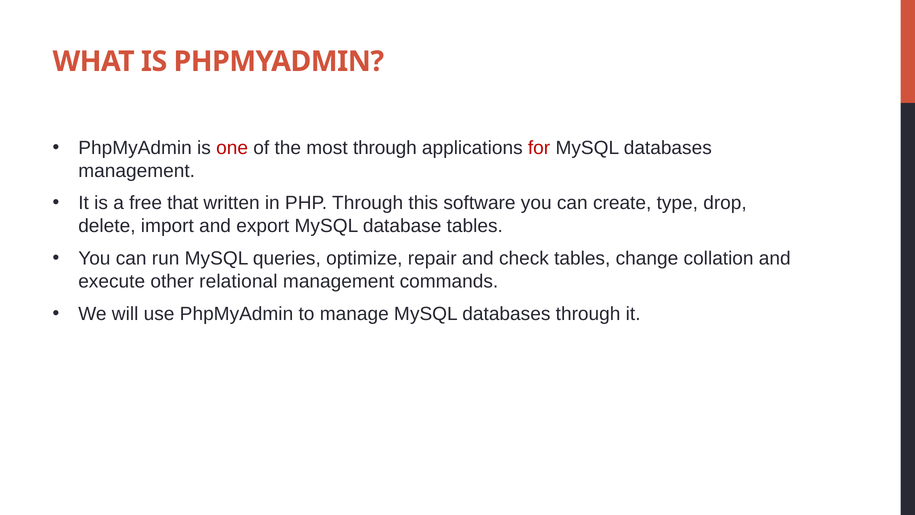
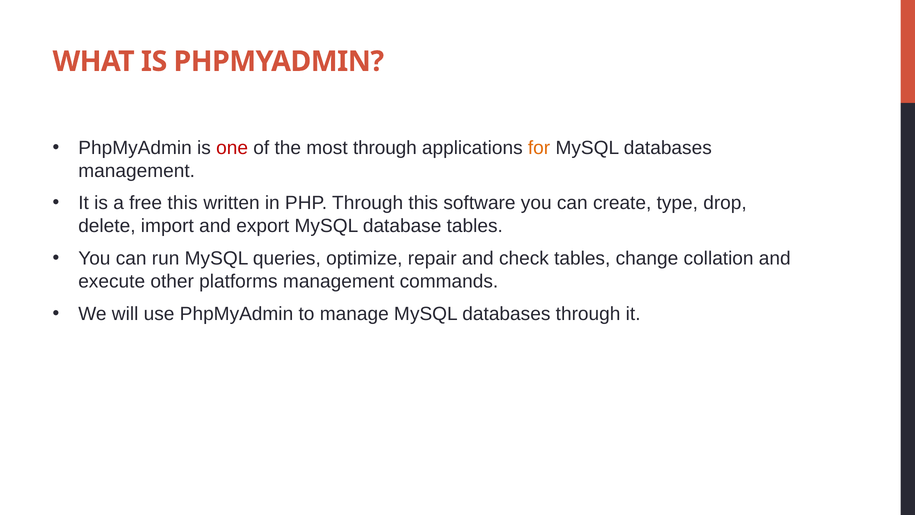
for colour: red -> orange (539, 148)
free that: that -> this (183, 203)
relational: relational -> platforms (238, 281)
